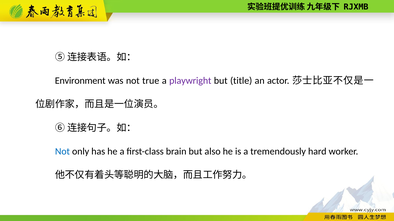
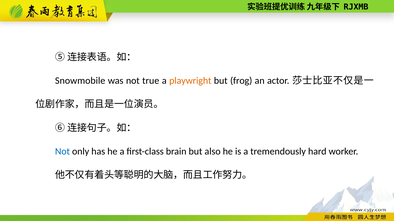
Environment: Environment -> Snowmobile (80, 81)
playwright colour: purple -> orange (190, 81)
title: title -> frog (241, 81)
